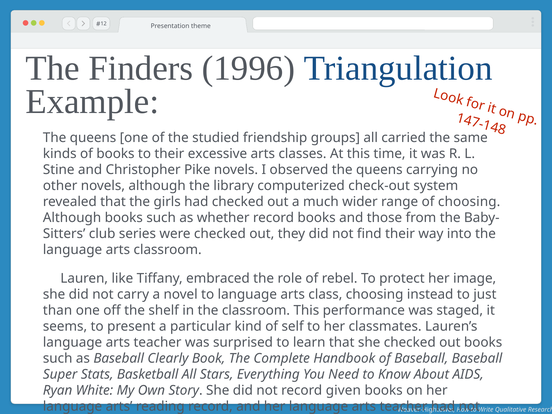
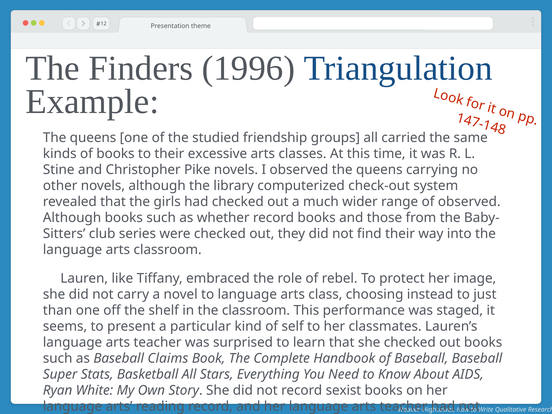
of choosing: choosing -> observed (469, 202)
Baseball Clearly: Clearly -> Claims (168, 358)
given: given -> sexist (343, 390)
